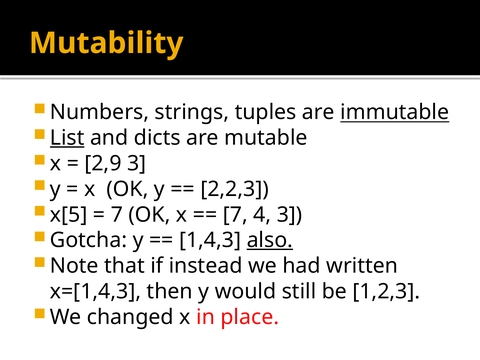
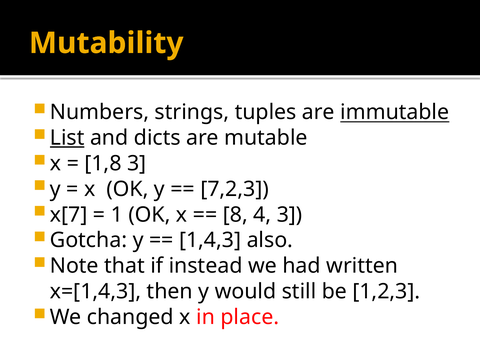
2,9: 2,9 -> 1,8 (103, 163)
2,2,3: 2,2,3 -> 7,2,3 (235, 189)
x[5: x[5 -> x[7 (69, 215)
7: 7 -> 1 (117, 215)
7: 7 -> 8 (235, 215)
also underline: present -> none (270, 240)
